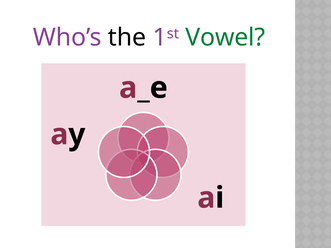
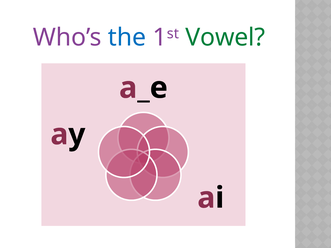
the colour: black -> blue (127, 38)
